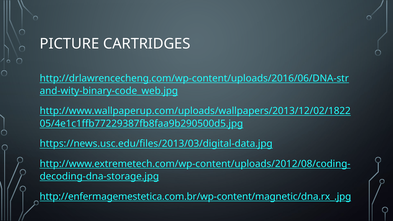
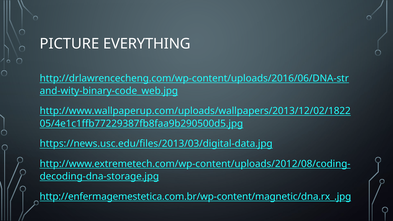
CARTRIDGES: CARTRIDGES -> EVERYTHING (147, 44)
